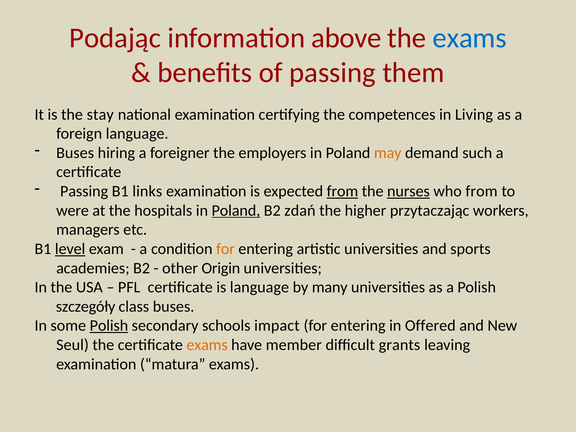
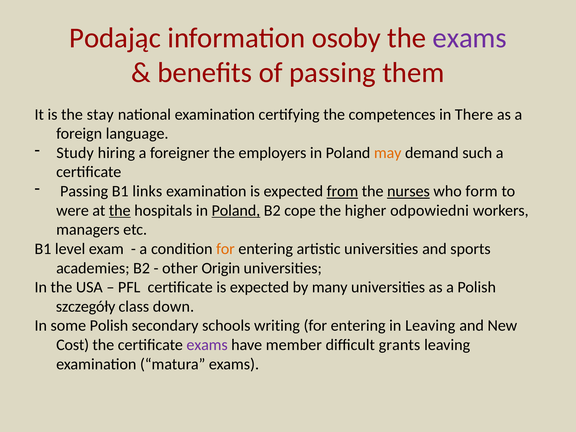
above: above -> osoby (346, 38)
exams colour: blue -> purple (470, 38)
Living: Living -> There (474, 114)
Buses: Buses -> Study (75, 153)
who from: from -> form (482, 191)
the underline: none -> present (120, 210)
zdań: zdań -> cope (300, 210)
przytaczając: przytaczając -> odpowiedni (430, 210)
level underline: present -> none (70, 249)
certificate is language: language -> expected (259, 287)
class buses: buses -> down (174, 306)
Polish underline: present -> none (109, 326)
impact: impact -> writing (277, 326)
in Offered: Offered -> Leaving (430, 326)
Seul: Seul -> Cost (73, 345)
exams colour: orange -> purple (207, 345)
